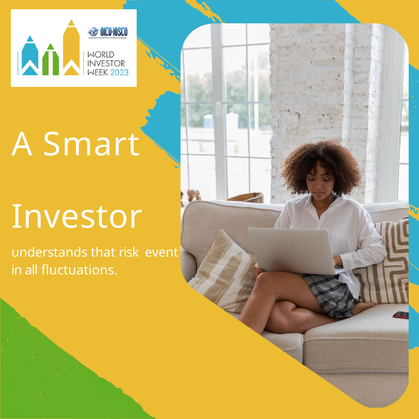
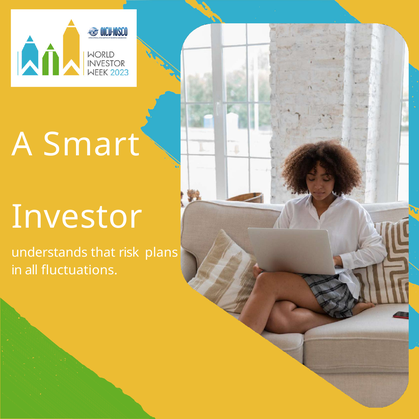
event: event -> plans (161, 252)
